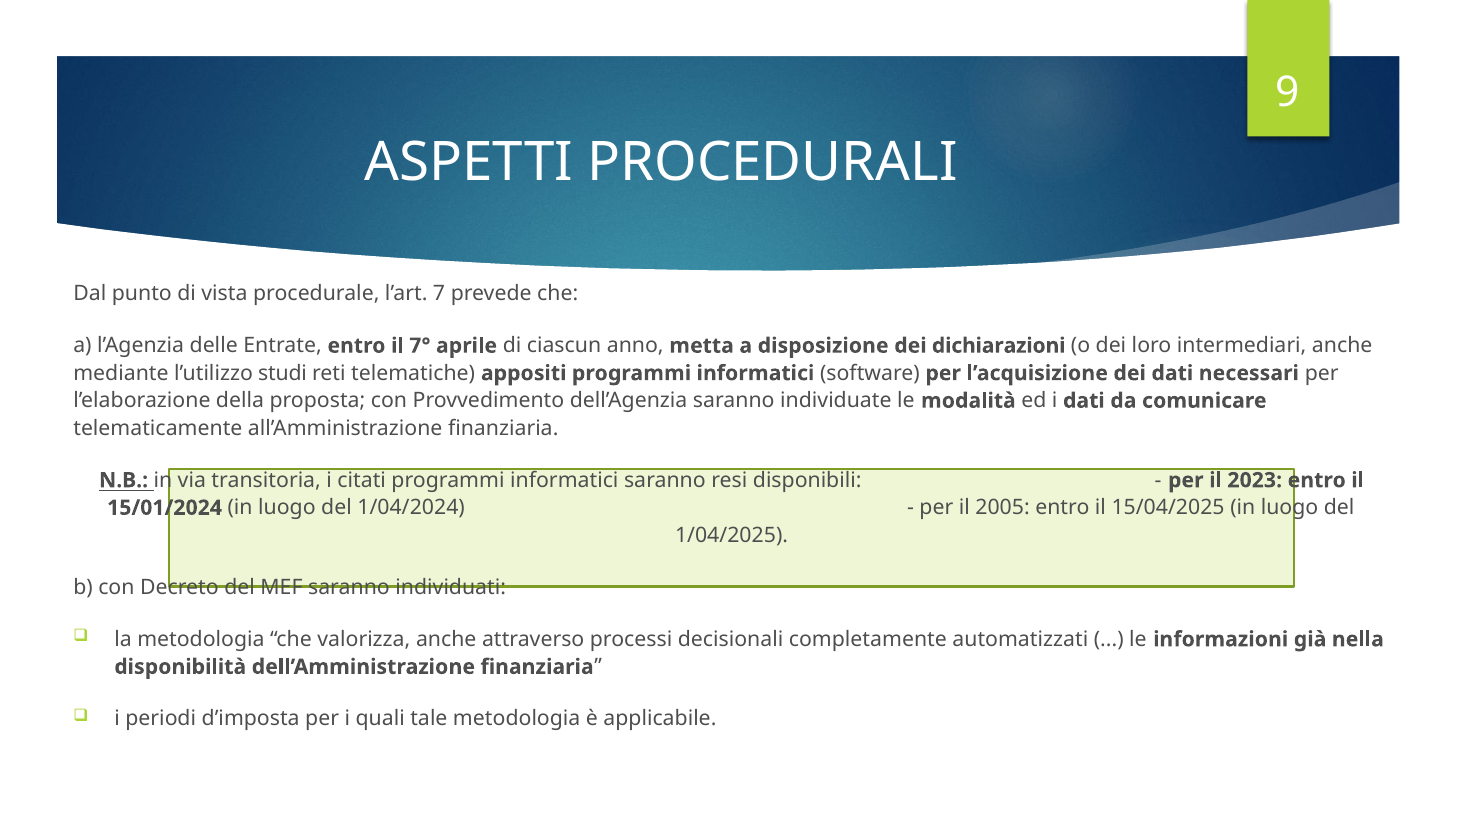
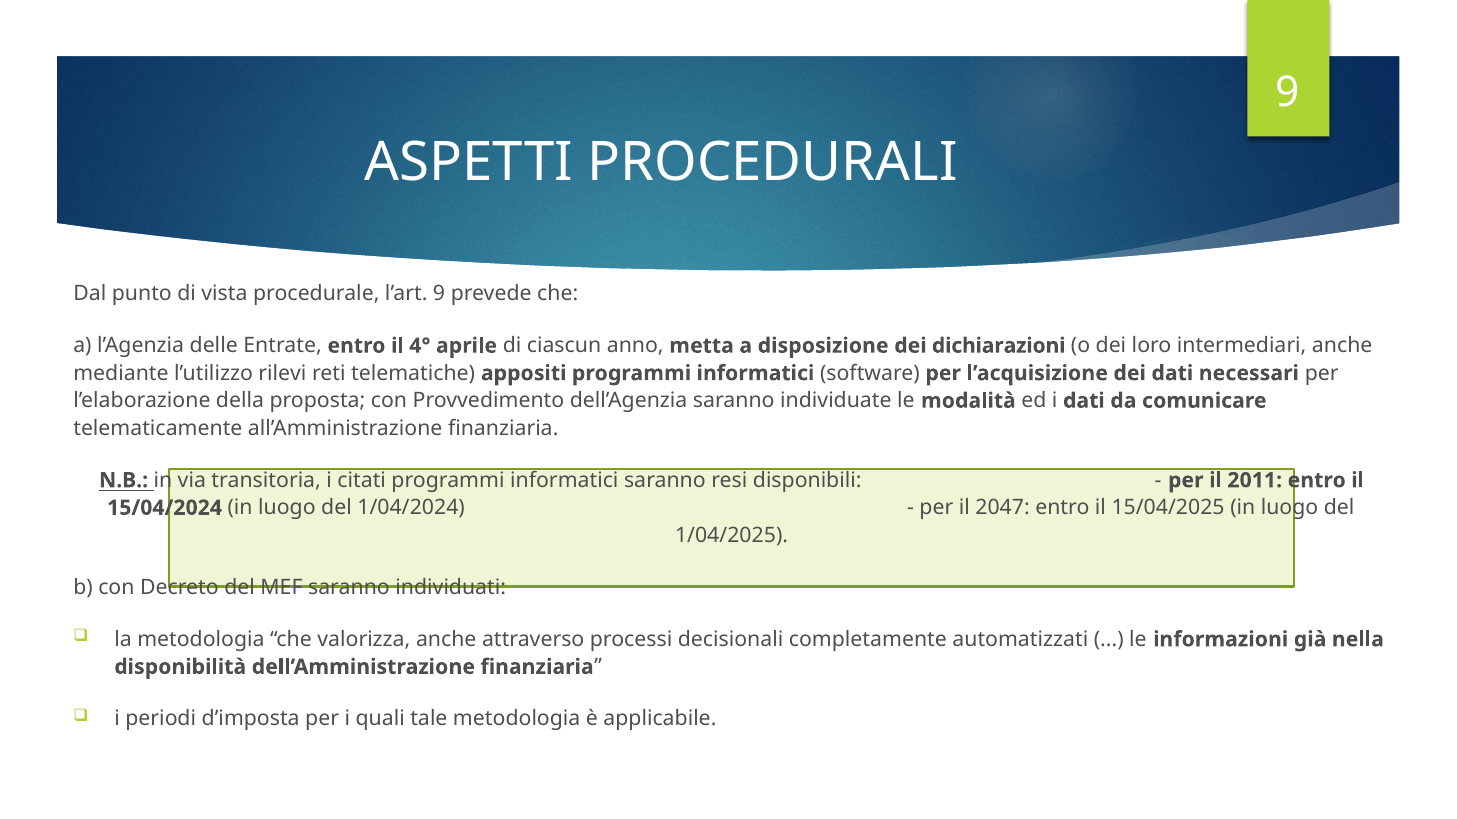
l’art 7: 7 -> 9 (439, 294)
7°: 7° -> 4° (420, 346)
studi: studi -> rilevi (282, 373)
2023: 2023 -> 2011 (1255, 481)
15/01/2024: 15/01/2024 -> 15/04/2024 (165, 508)
2005: 2005 -> 2047 (1003, 508)
